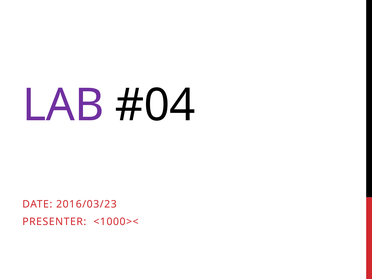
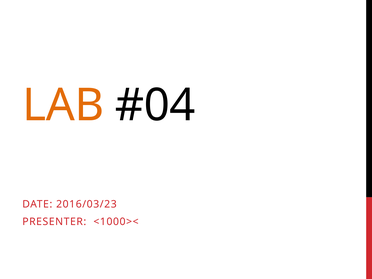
LAB colour: purple -> orange (63, 105)
